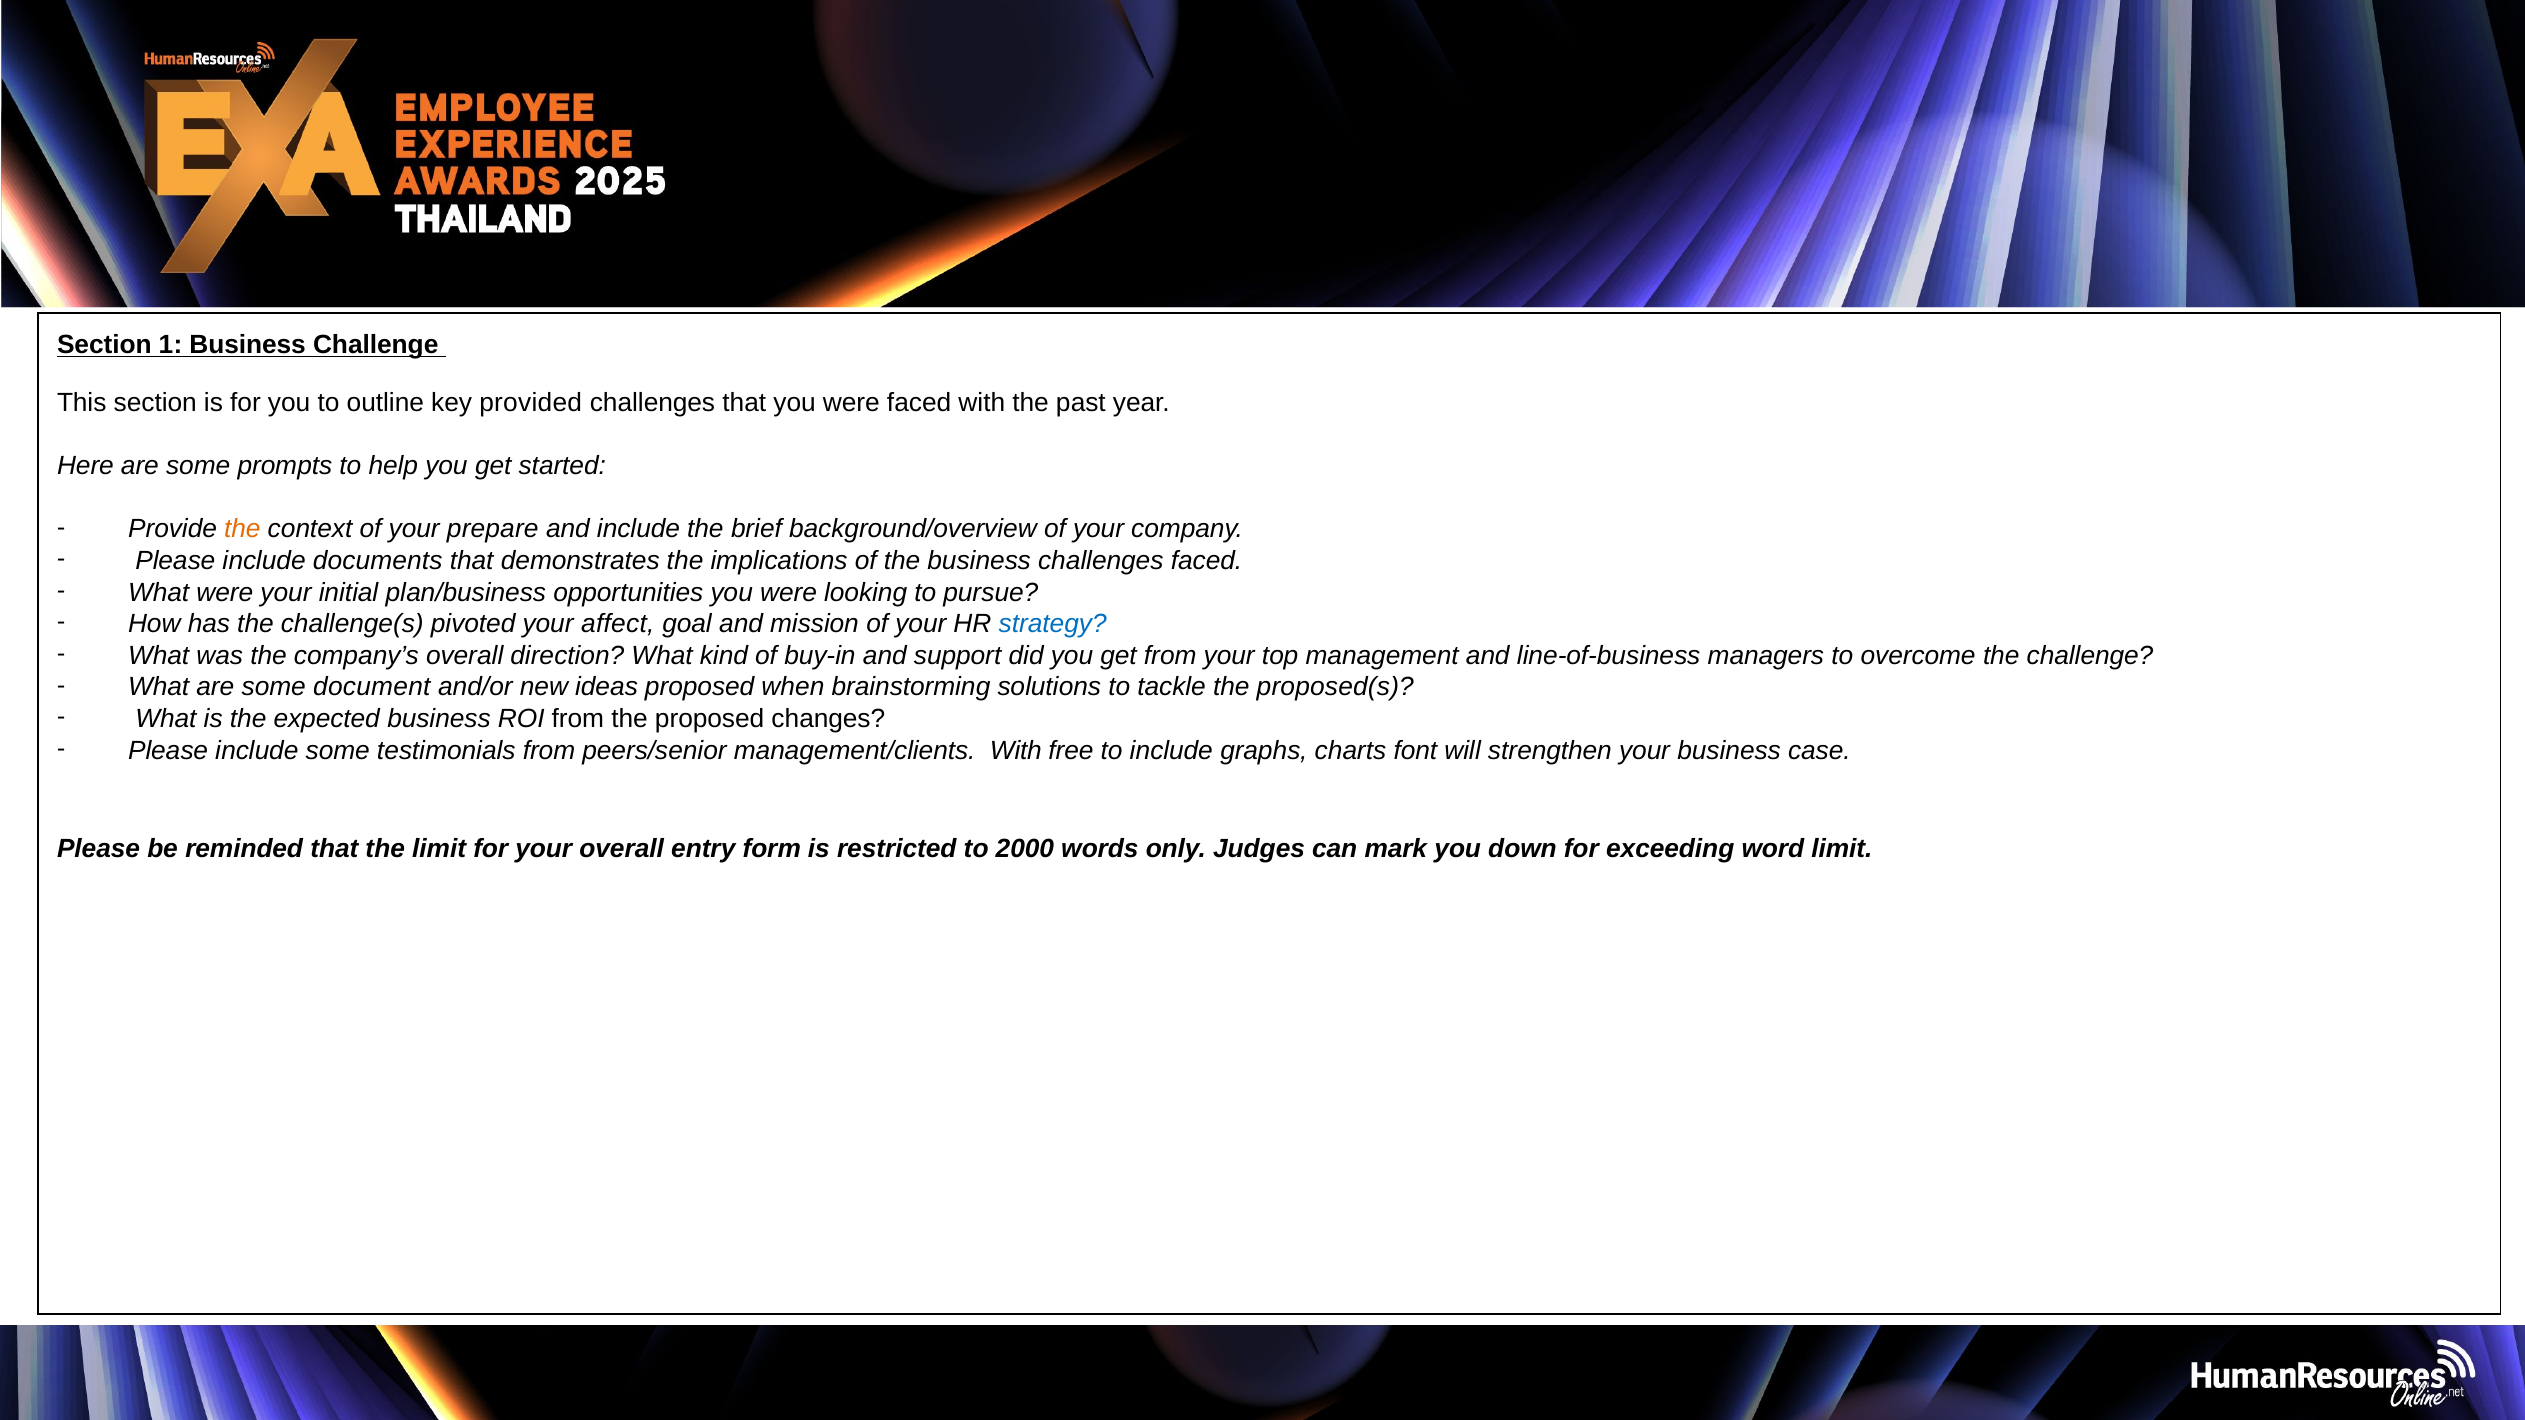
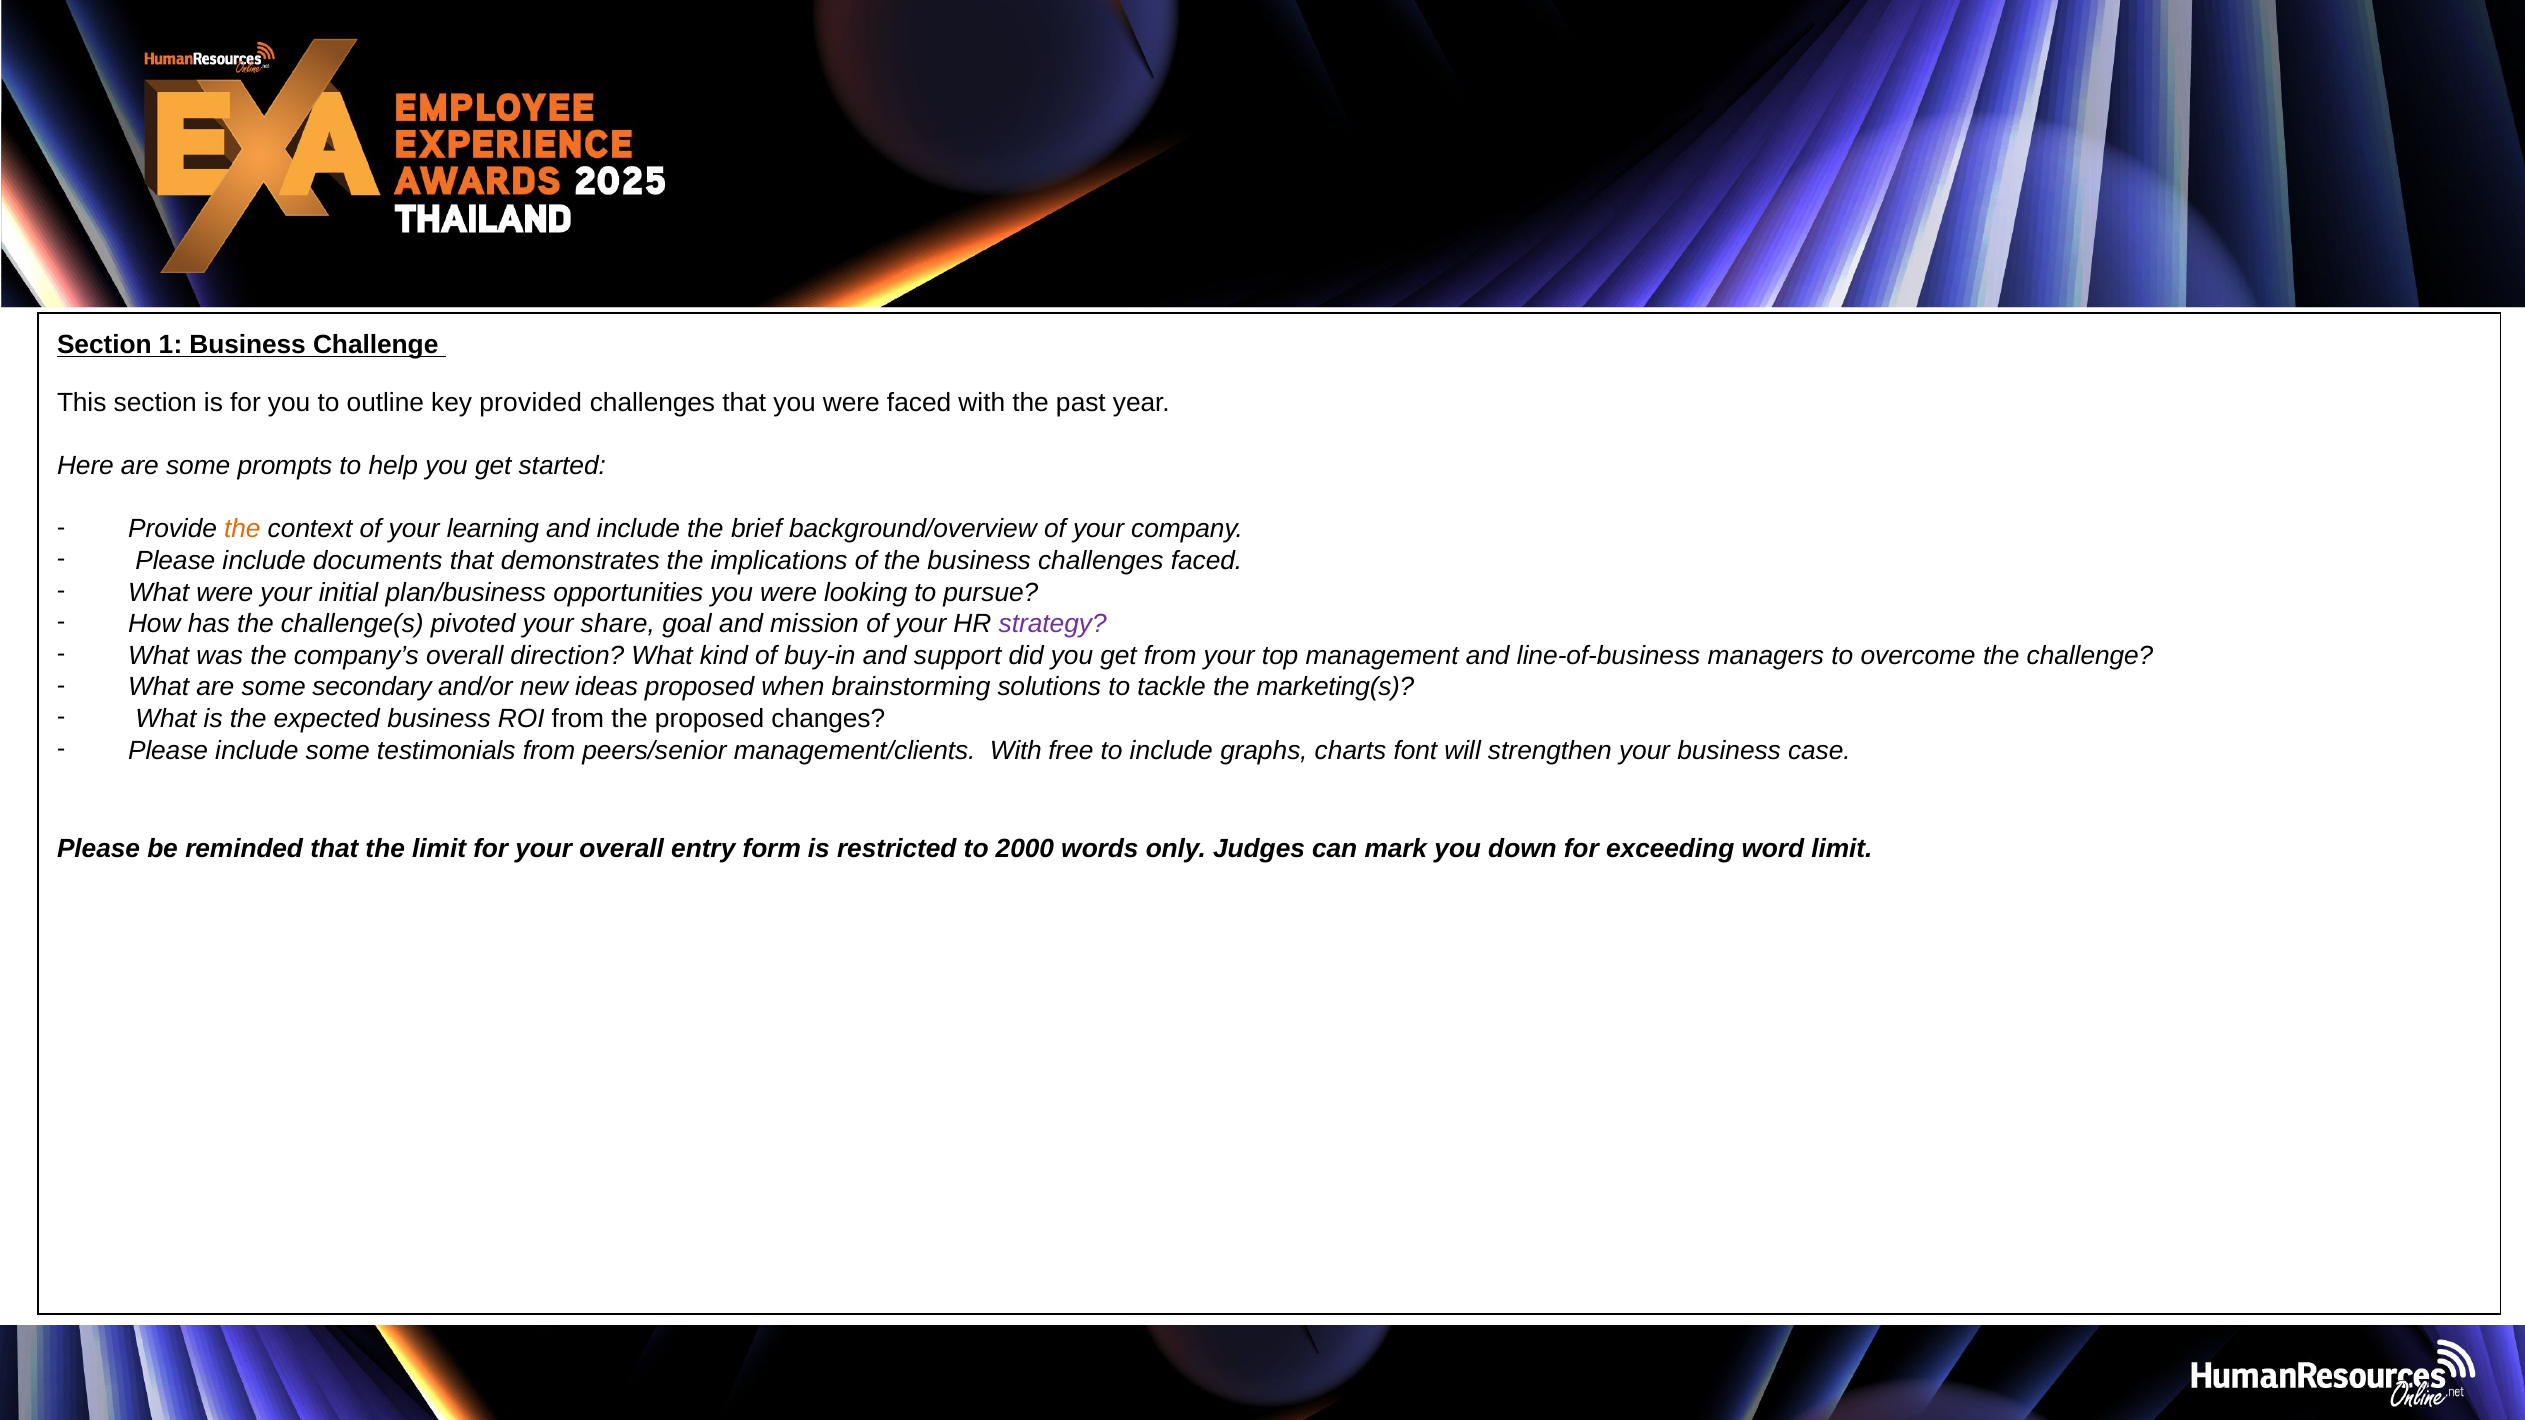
prepare: prepare -> learning (493, 529)
affect: affect -> share (618, 624)
strategy colour: blue -> purple (1053, 624)
document: document -> secondary (372, 687)
proposed(s: proposed(s -> marketing(s (1335, 687)
